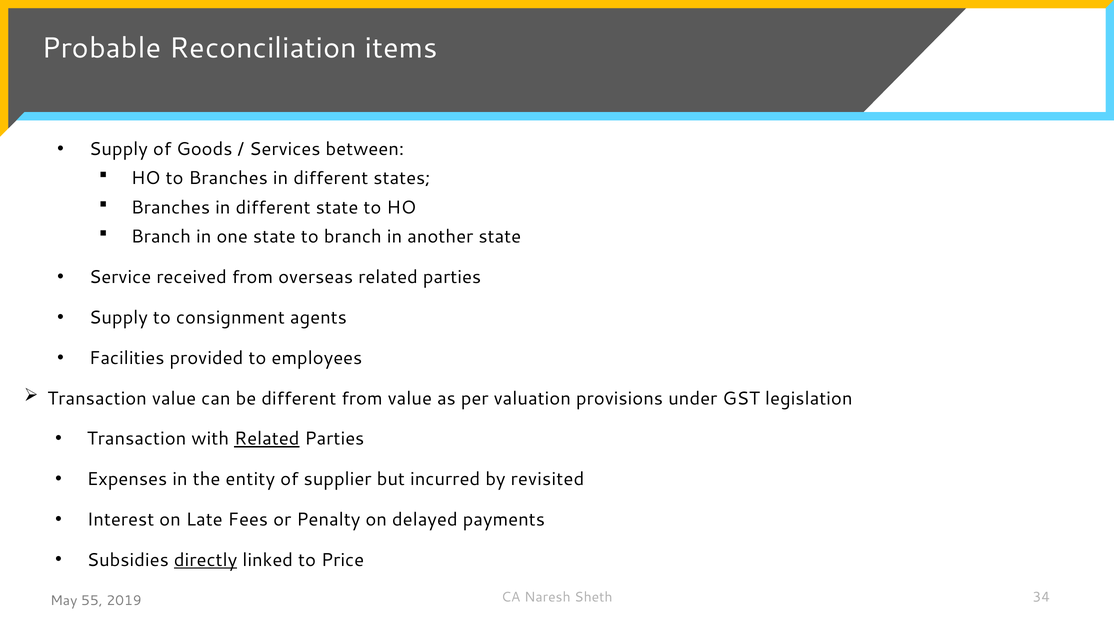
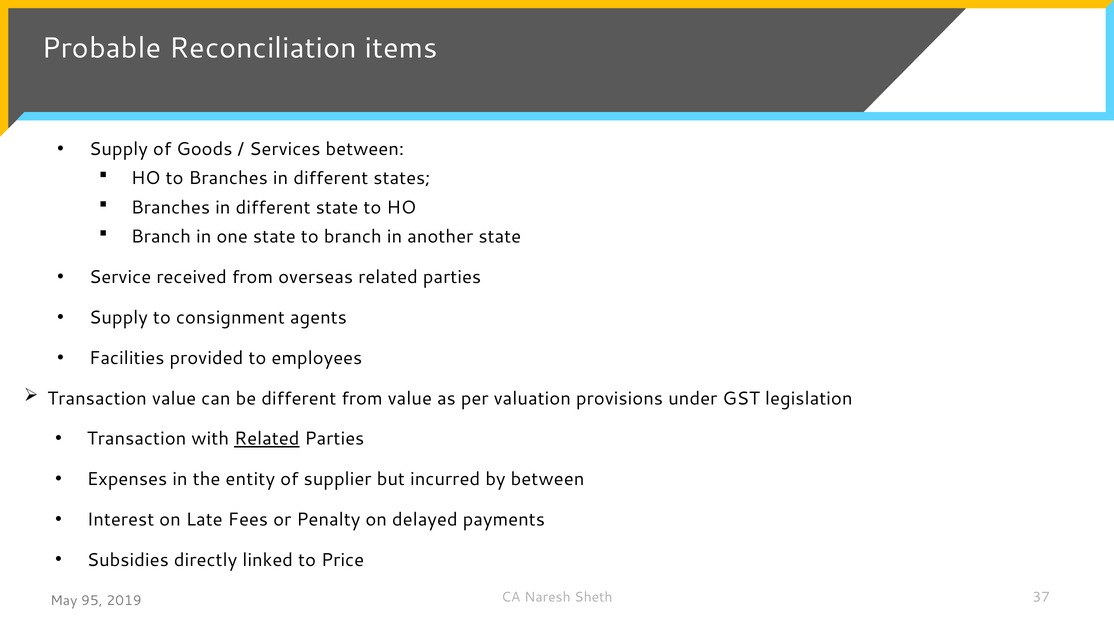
by revisited: revisited -> between (548, 479)
directly underline: present -> none (206, 560)
34: 34 -> 37 (1041, 597)
55: 55 -> 95 (92, 600)
